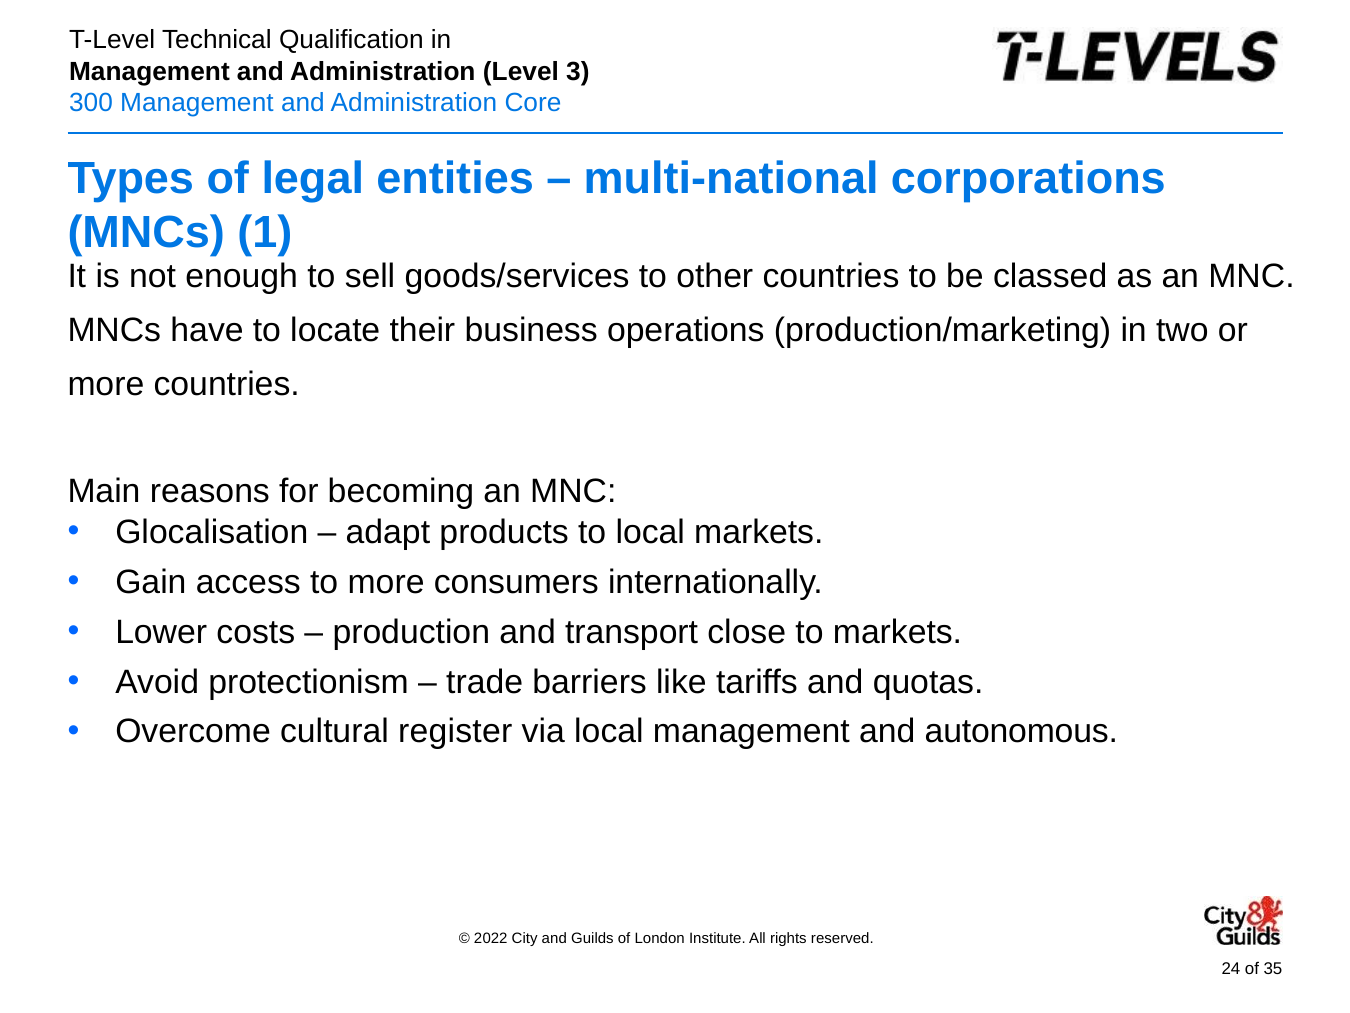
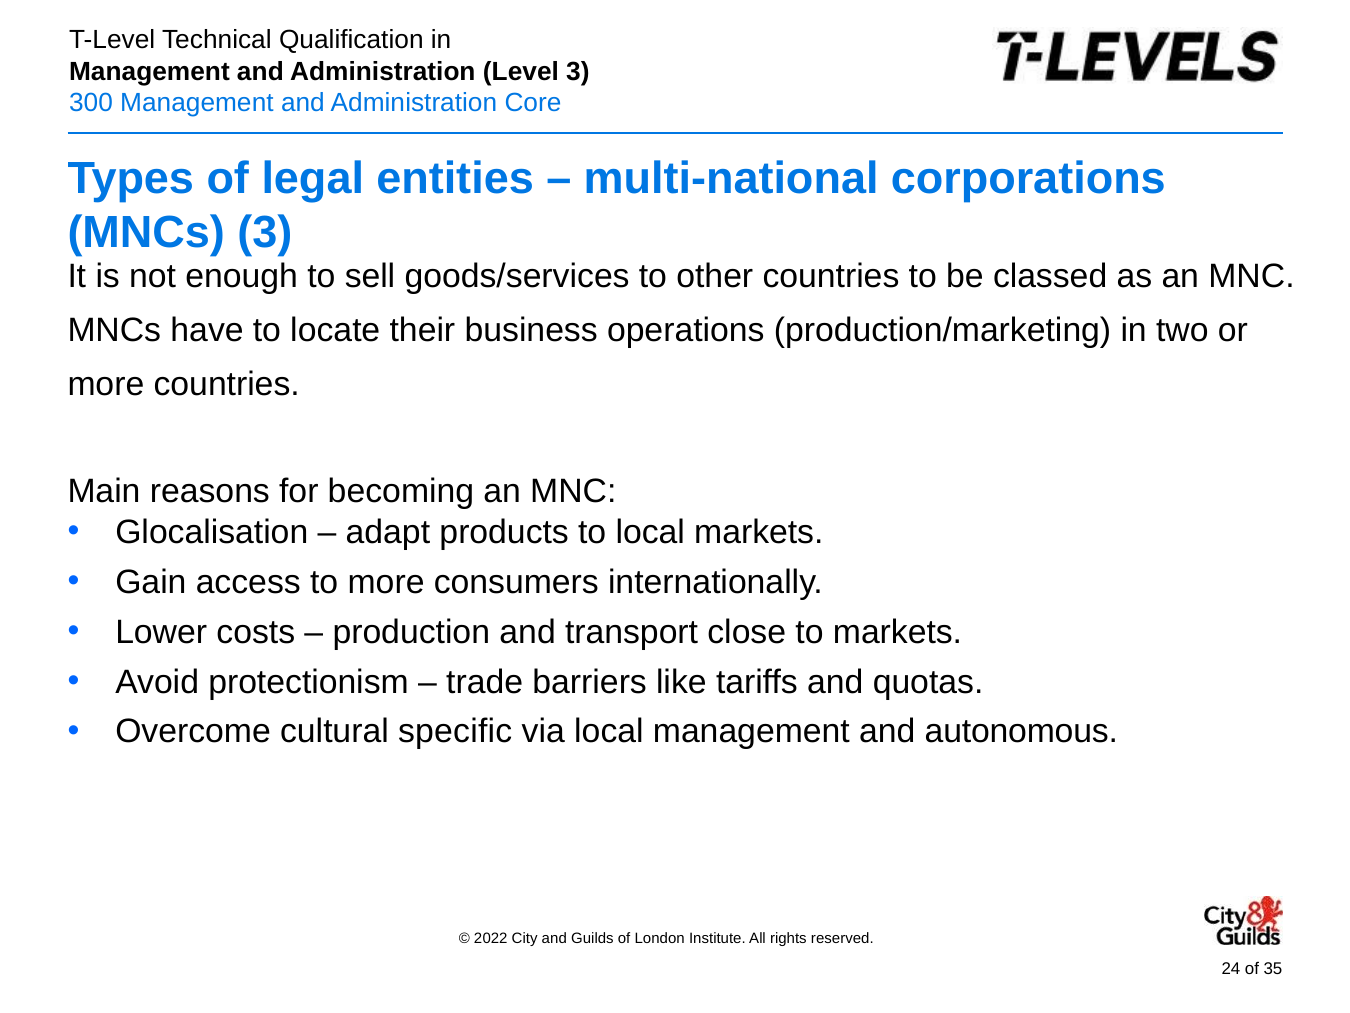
MNCs 1: 1 -> 3 (265, 233)
register: register -> specific (455, 731)
